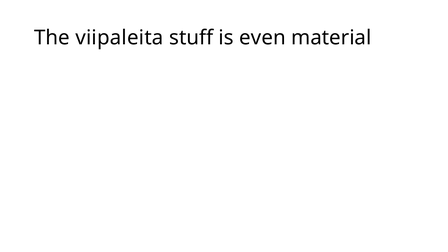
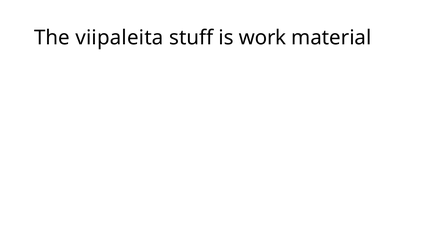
even: even -> work (263, 38)
